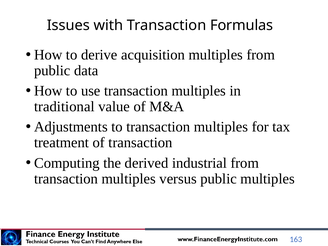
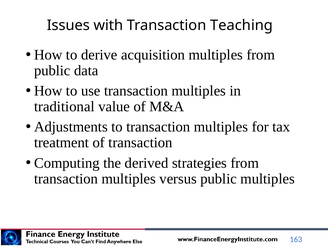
Formulas: Formulas -> Teaching (242, 25)
industrial: industrial -> strategies (200, 163)
